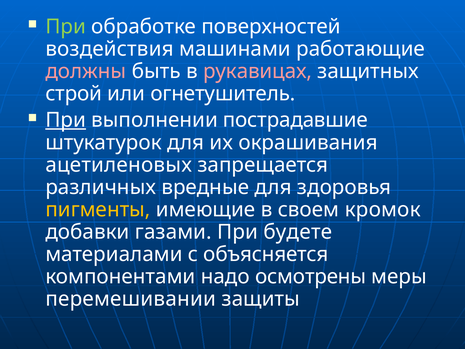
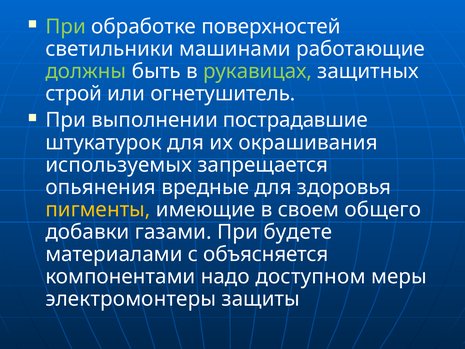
воздействия: воздействия -> светильники (110, 49)
должны colour: pink -> light green (86, 71)
рукавицах colour: pink -> light green (258, 71)
При underline: present -> none (66, 120)
ацетиленовых: ацетиленовых -> используемых (119, 165)
различных: различных -> опьянения (101, 187)
кромок: кромок -> общего (383, 209)
осмотрены: осмотрены -> доступном (310, 276)
перемешивании: перемешивании -> электромонтеры (131, 299)
